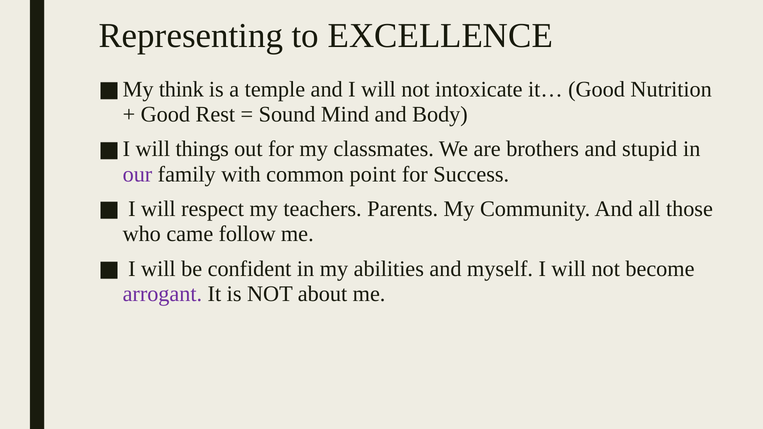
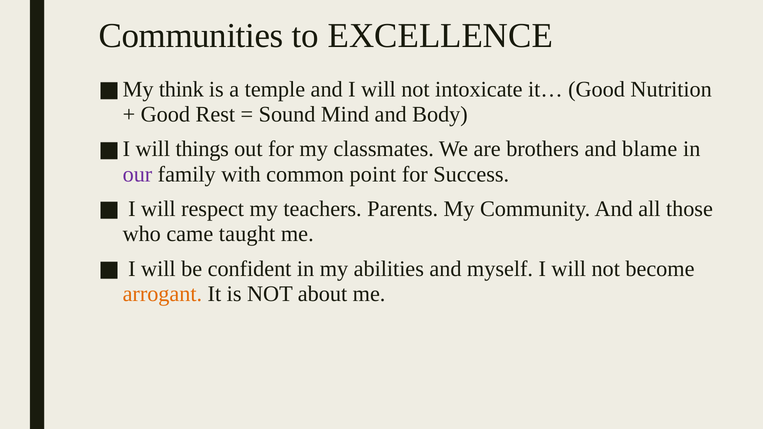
Representing: Representing -> Communities (191, 36)
stupid: stupid -> blame (650, 149)
follow: follow -> taught (247, 234)
arrogant colour: purple -> orange (162, 294)
